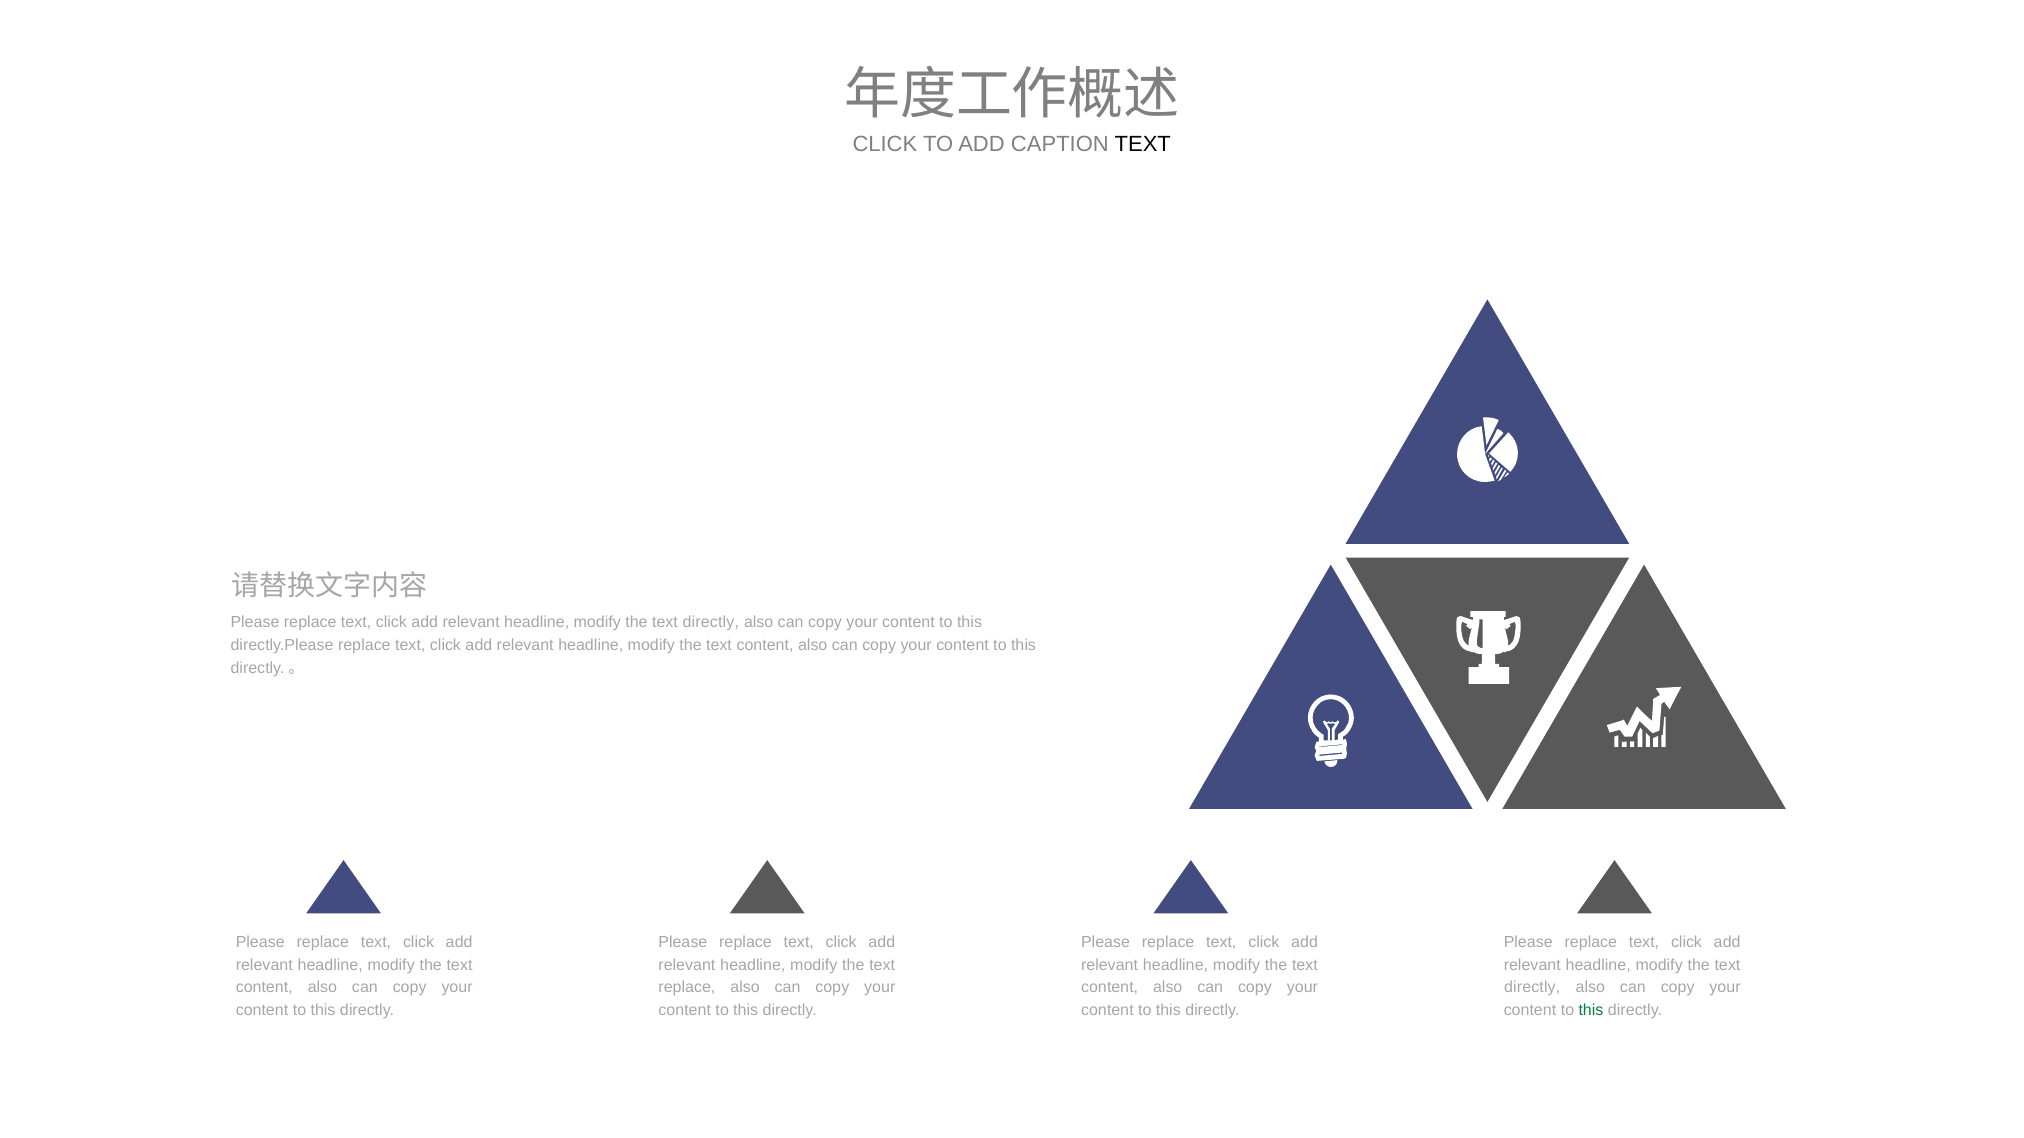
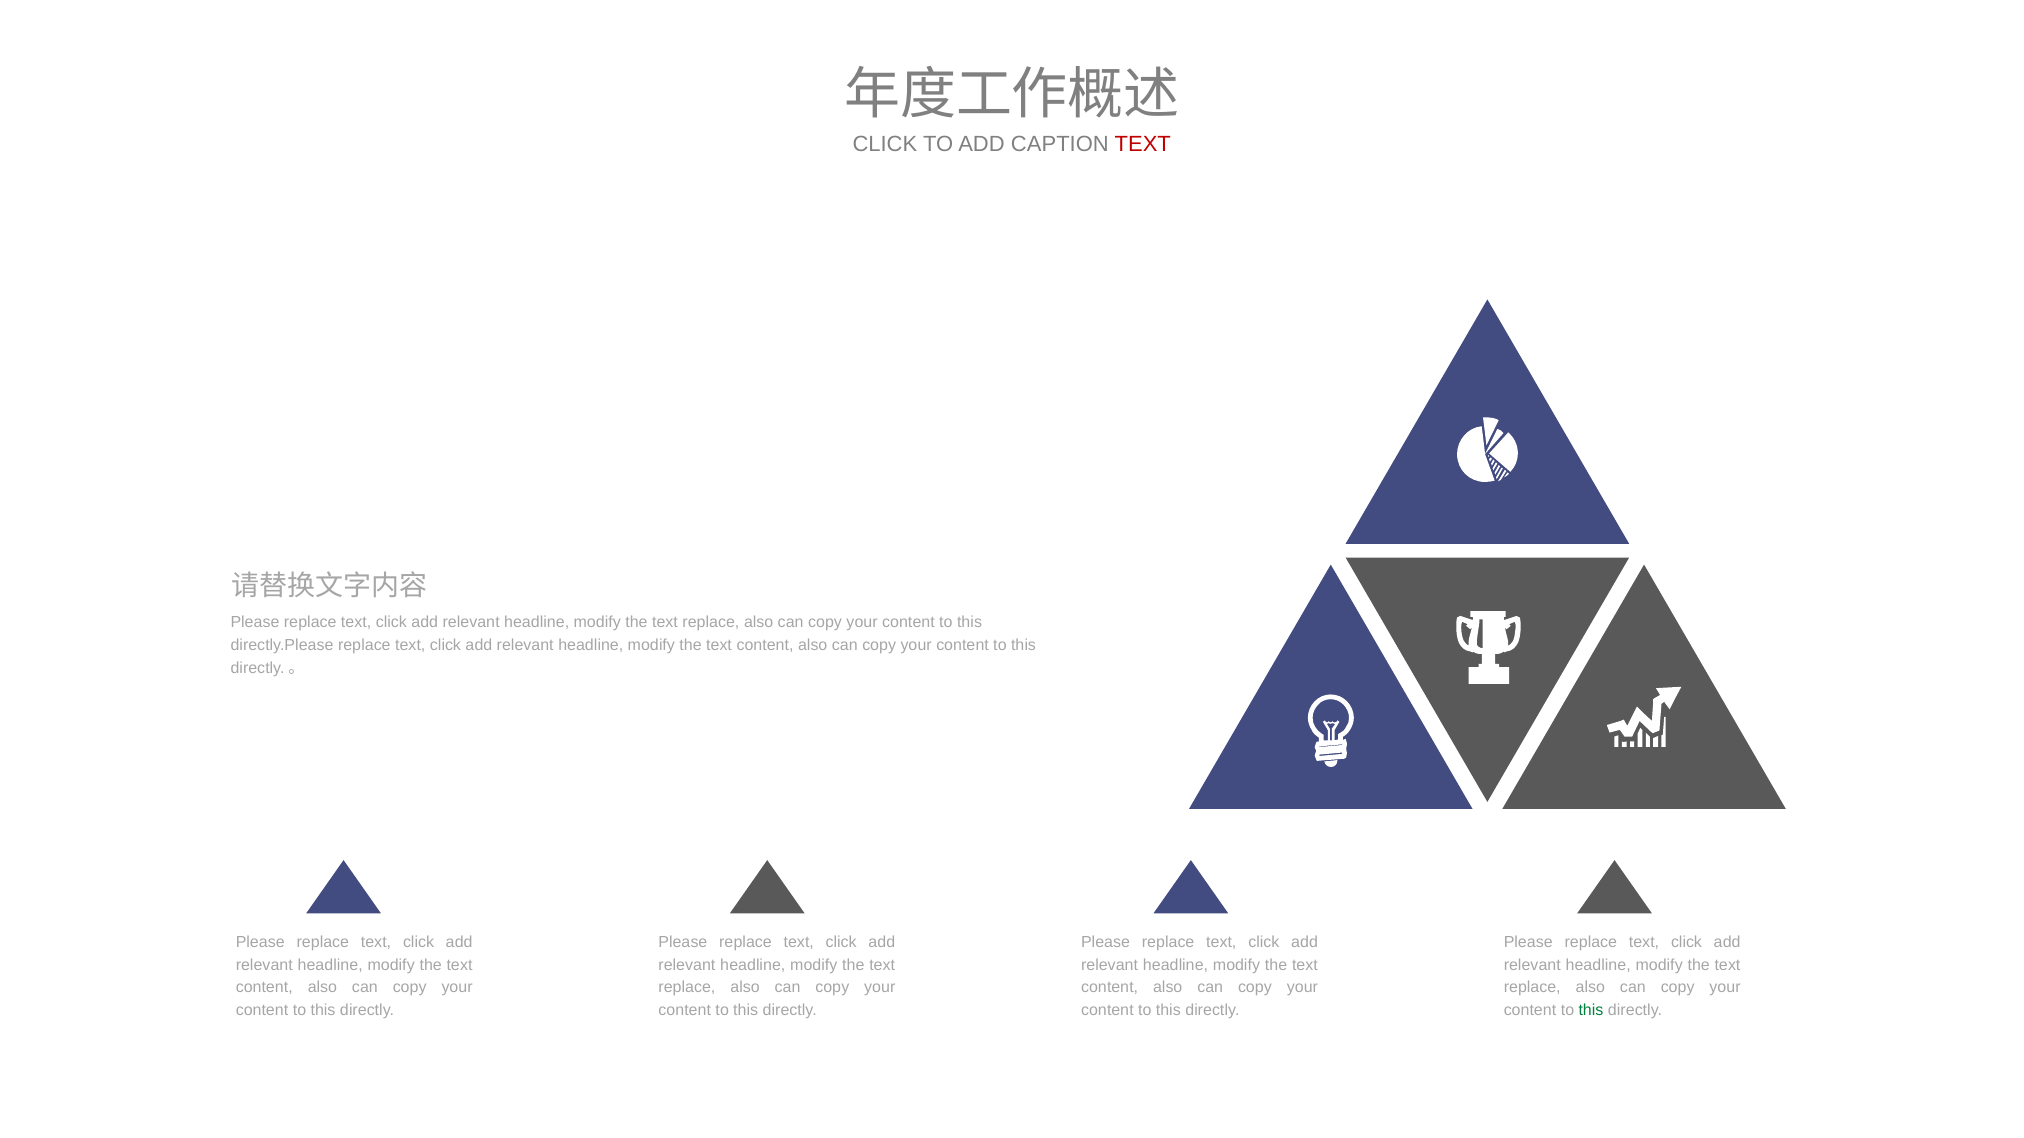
TEXT colour: black -> red (1143, 145)
directly: directly -> replace (711, 623)
directly: directly -> replace (1532, 988)
